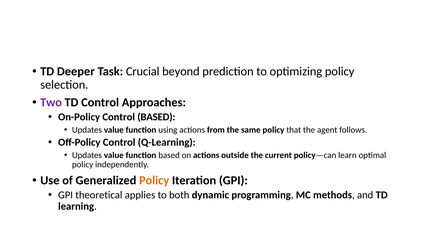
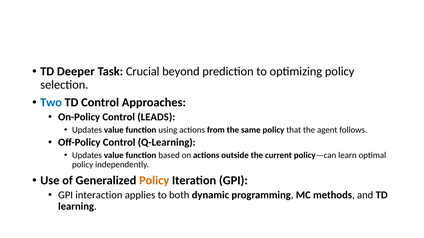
Two colour: purple -> blue (51, 103)
Control BASED: BASED -> LEADS (156, 117)
theoretical: theoretical -> interaction (99, 195)
